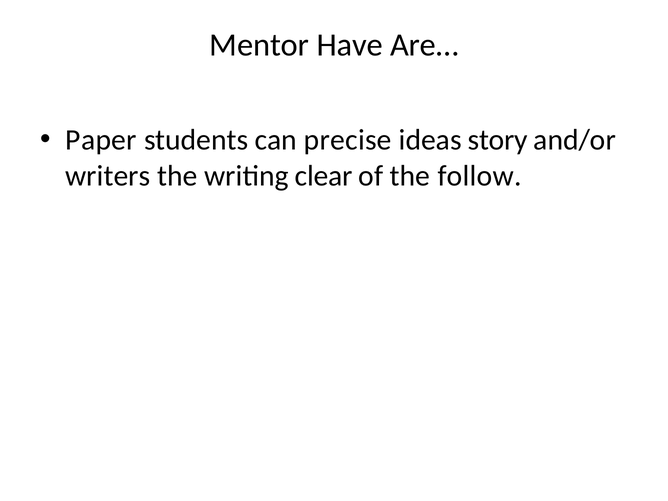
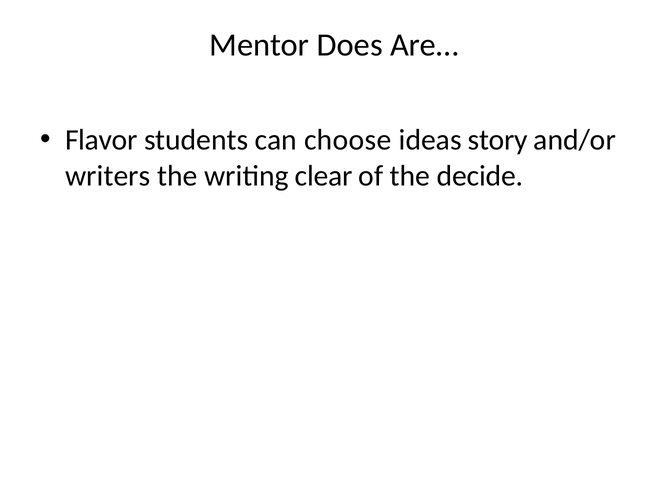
Have: Have -> Does (350, 45)
Paper: Paper -> Flavor (101, 140)
precise: precise -> choose (348, 140)
follow: follow -> decide (480, 176)
